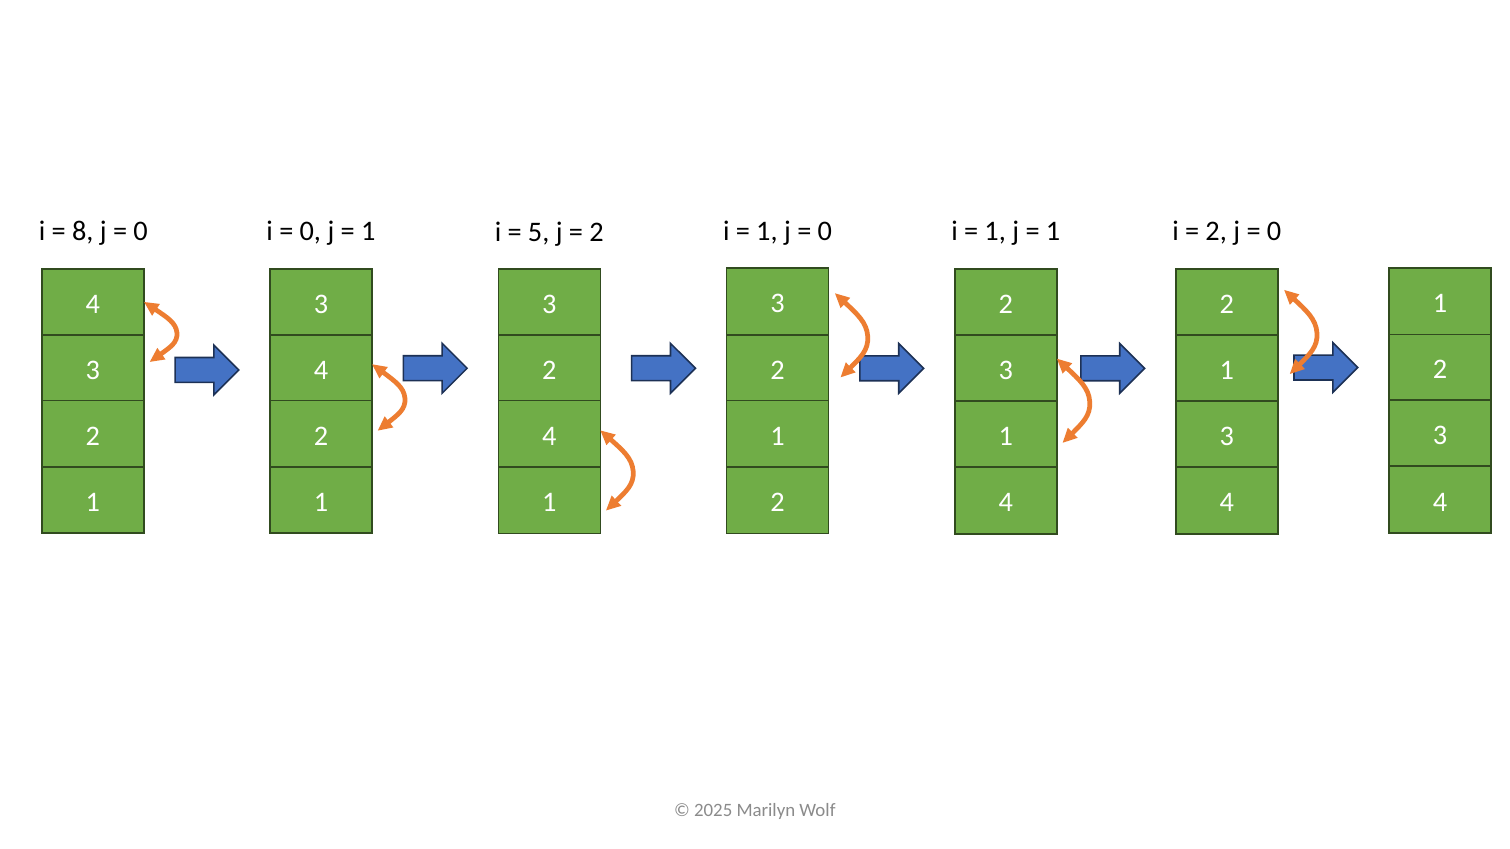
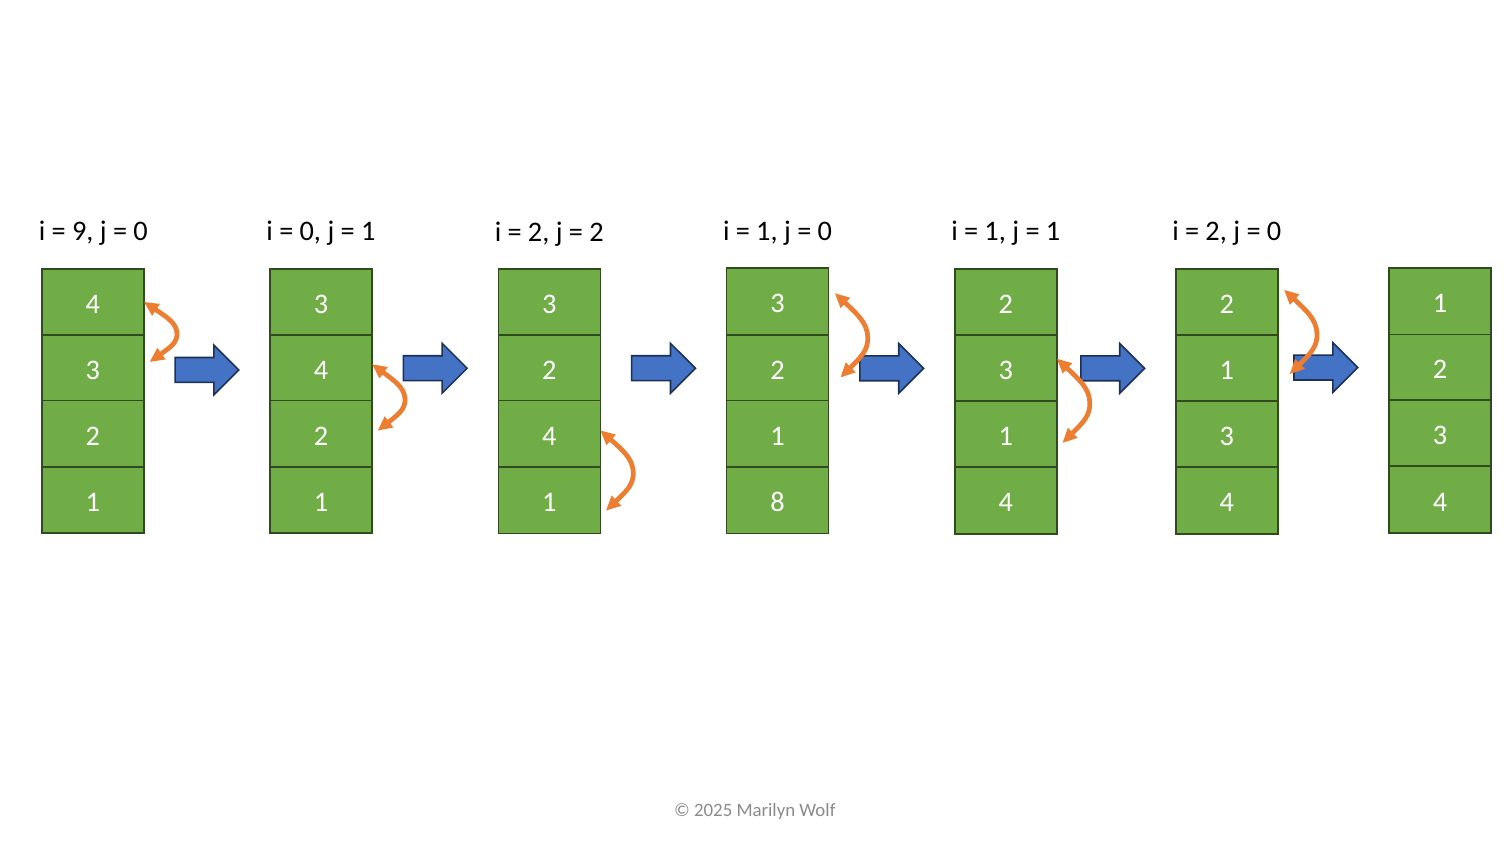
8: 8 -> 9 (83, 231)
5: 5 -> 2 (539, 232)
1 1 2: 2 -> 8 (778, 503)
